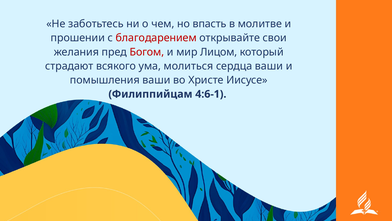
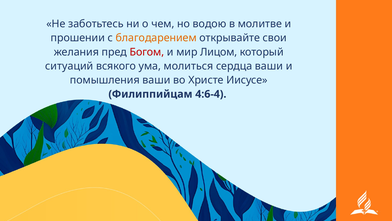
впасть: впасть -> водою (210, 24)
благодарением colour: red -> orange (156, 38)
страдают: страдают -> ситуаций (69, 66)
4:6-1: 4:6-1 -> 4:6-4 (211, 94)
